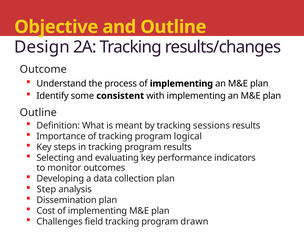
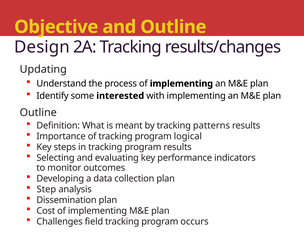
Outcome: Outcome -> Updating (43, 69)
consistent: consistent -> interested (120, 96)
sessions: sessions -> patterns (211, 126)
drawn: drawn -> occurs (194, 222)
